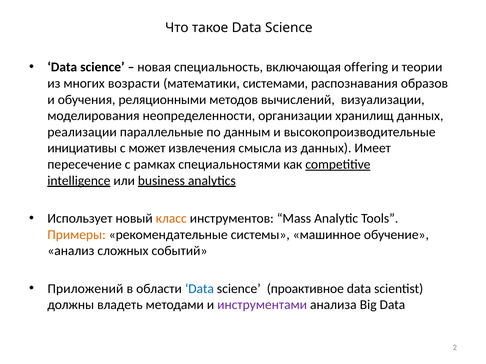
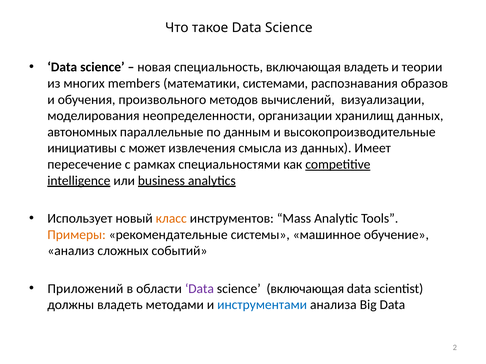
включающая offering: offering -> владеть (366, 67)
возрасти: возрасти -> members (134, 83)
реляционными: реляционными -> произвольного (162, 100)
реализации: реализации -> автономных (82, 132)
Data colour: blue -> purple (199, 289)
science проактивное: проактивное -> включающая (305, 289)
инструментами colour: purple -> blue (262, 305)
